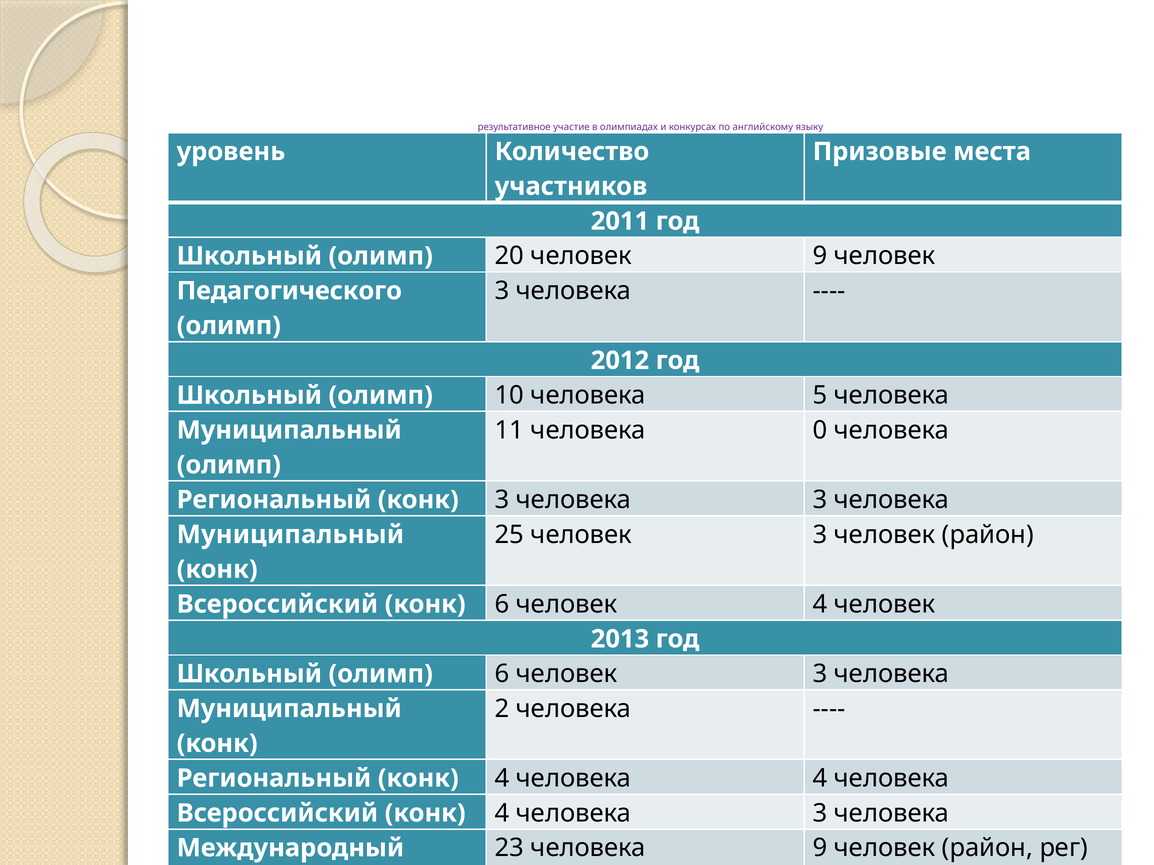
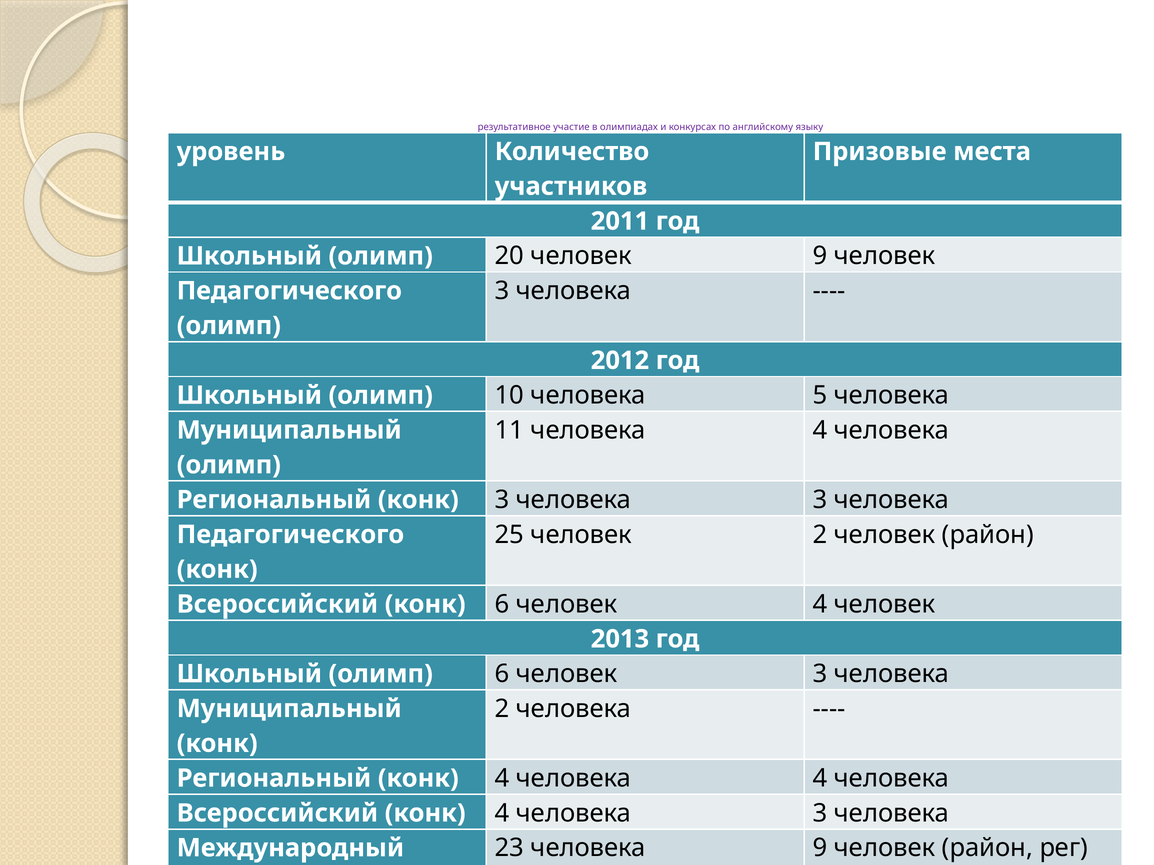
11 человека 0: 0 -> 4 (820, 430)
25 человек 3: 3 -> 2 (820, 535)
Муниципальный: Муниципальный -> Педагогического (290, 535)
